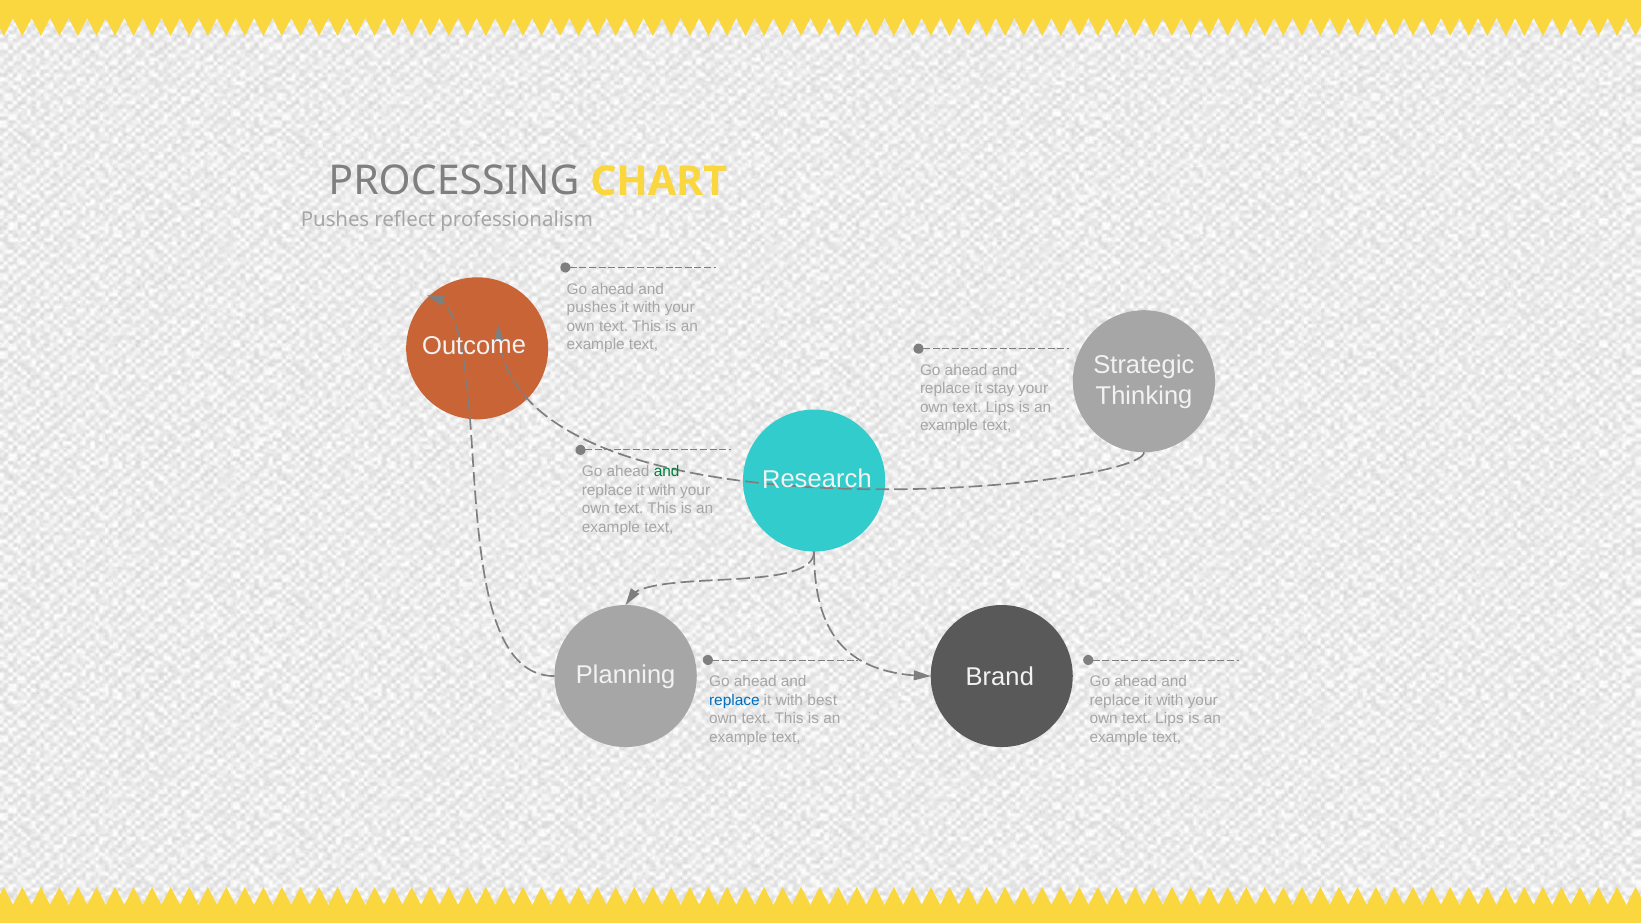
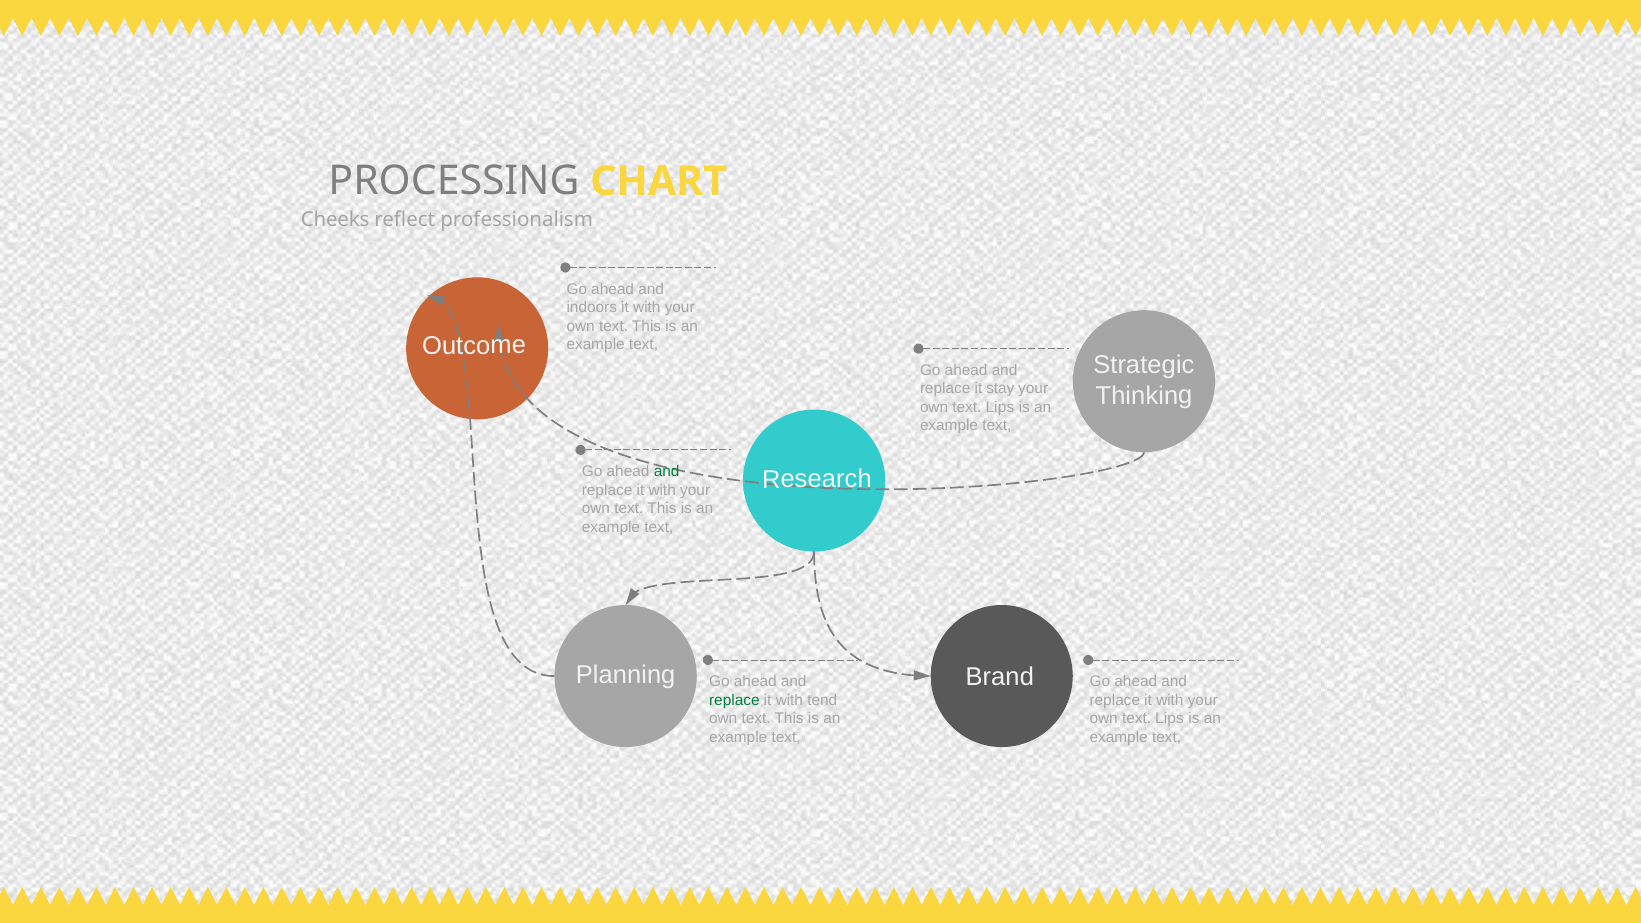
Pushes: Pushes -> Cheeks (335, 220)
pushes: pushes -> indoors (592, 308)
replace colour: blue -> green (734, 700)
best: best -> tend (822, 700)
